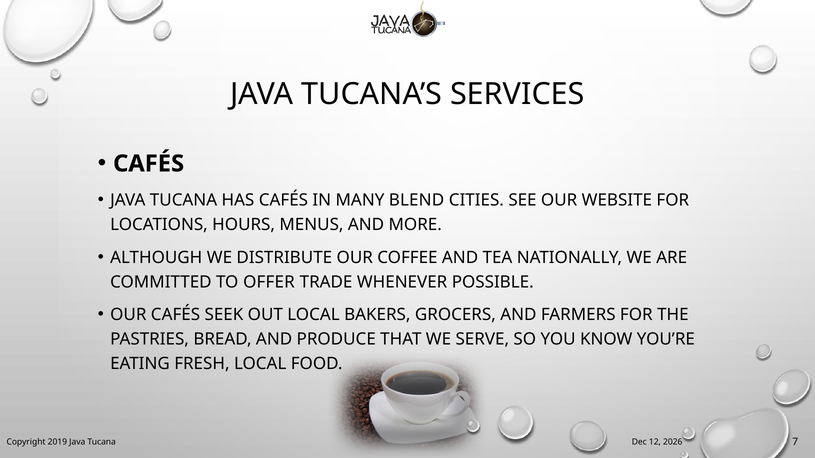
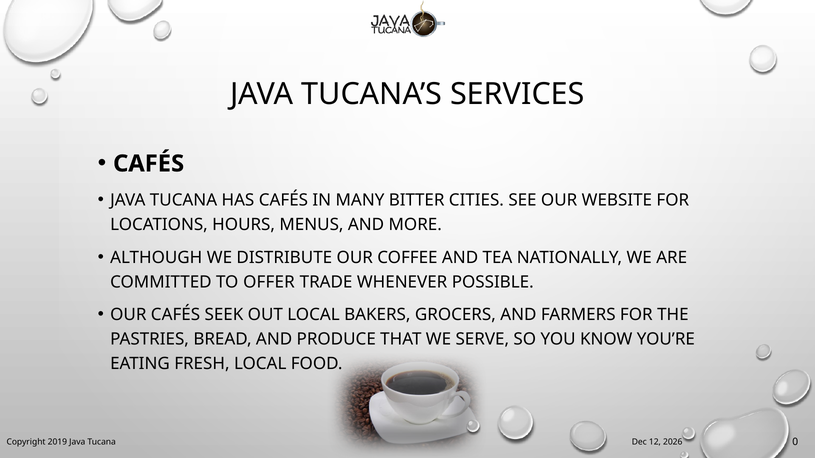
BLEND: BLEND -> BITTER (417, 200)
7: 7 -> 0 (795, 442)
